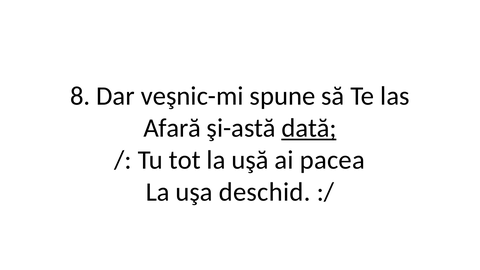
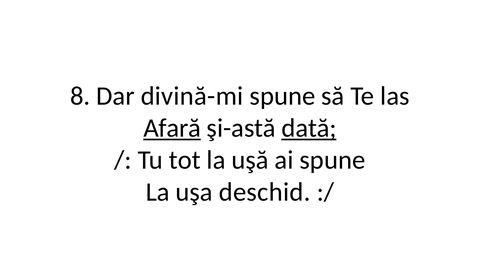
veşnic-mi: veşnic-mi -> divină-mi (192, 96)
Afară underline: none -> present (172, 128)
ai pacea: pacea -> spune (332, 160)
